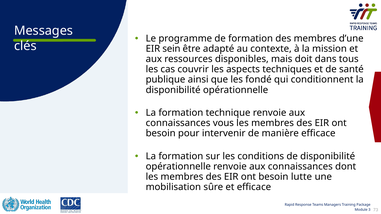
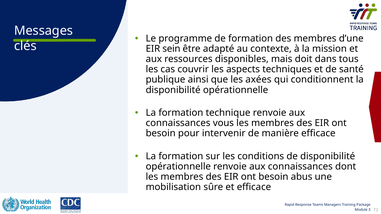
fondé: fondé -> axées (258, 80)
lutte: lutte -> abus (302, 177)
